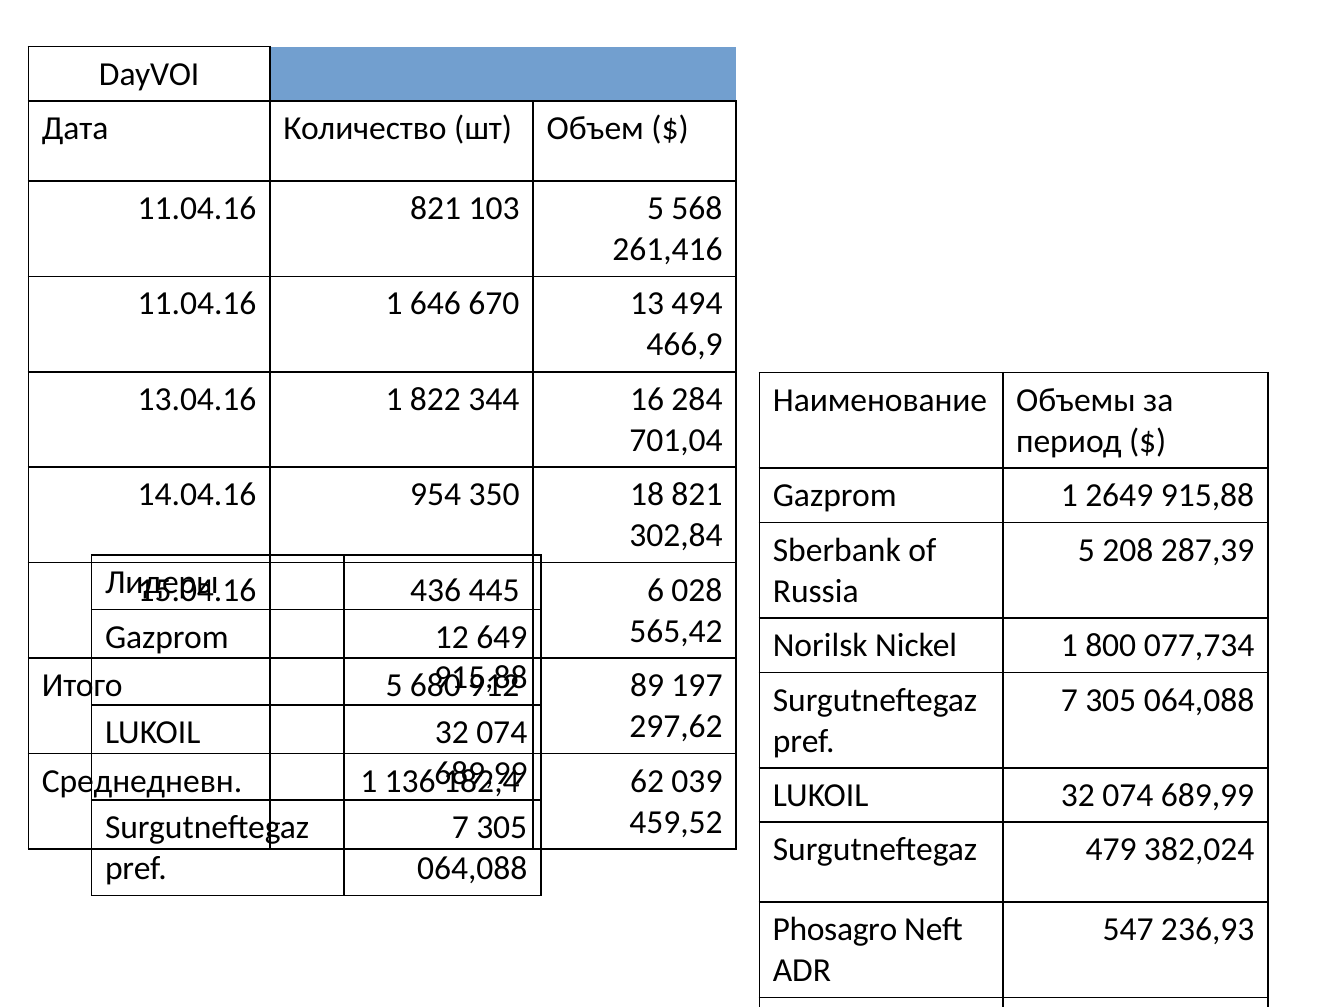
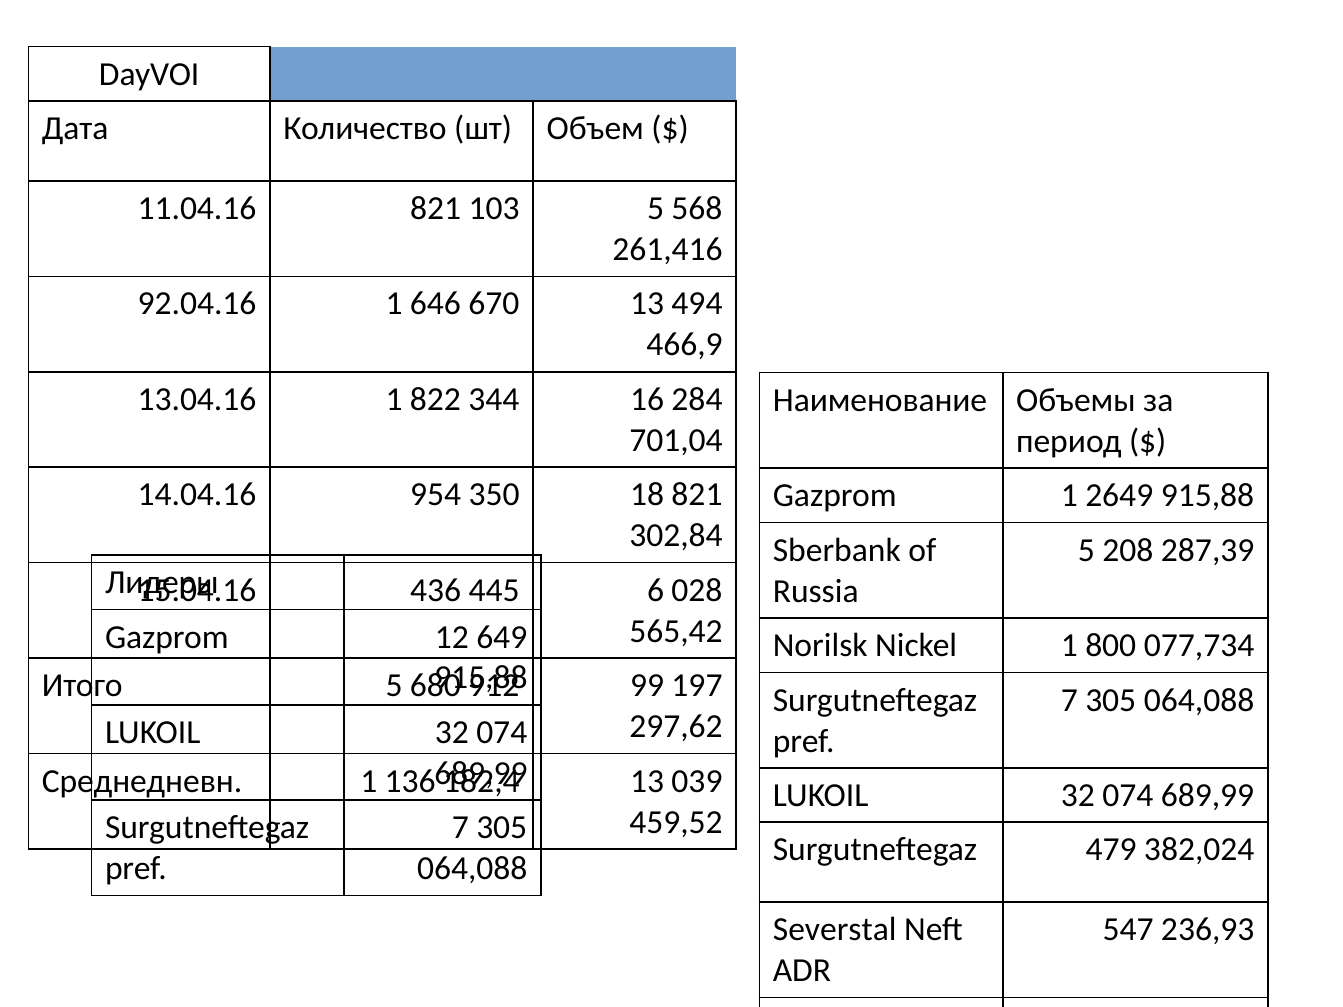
11.04.16: 11.04.16 -> 92.04.16 (197, 304)
89: 89 -> 99 (647, 686)
62: 62 -> 13 (647, 781)
Phosagro: Phosagro -> Severstal (835, 930)
